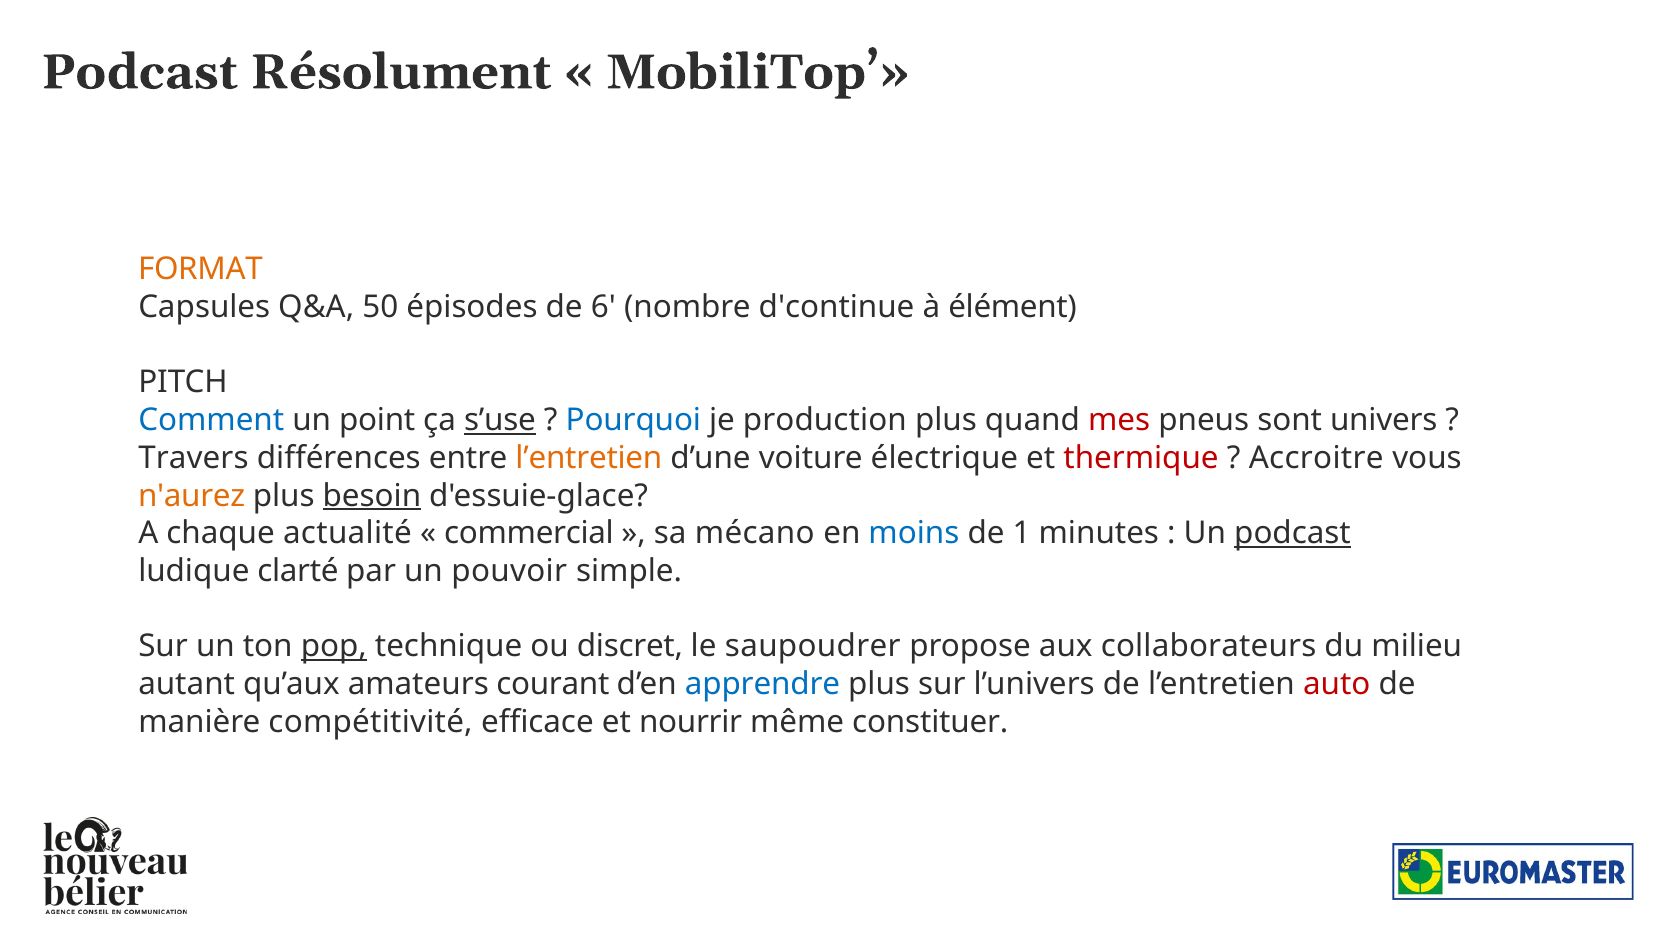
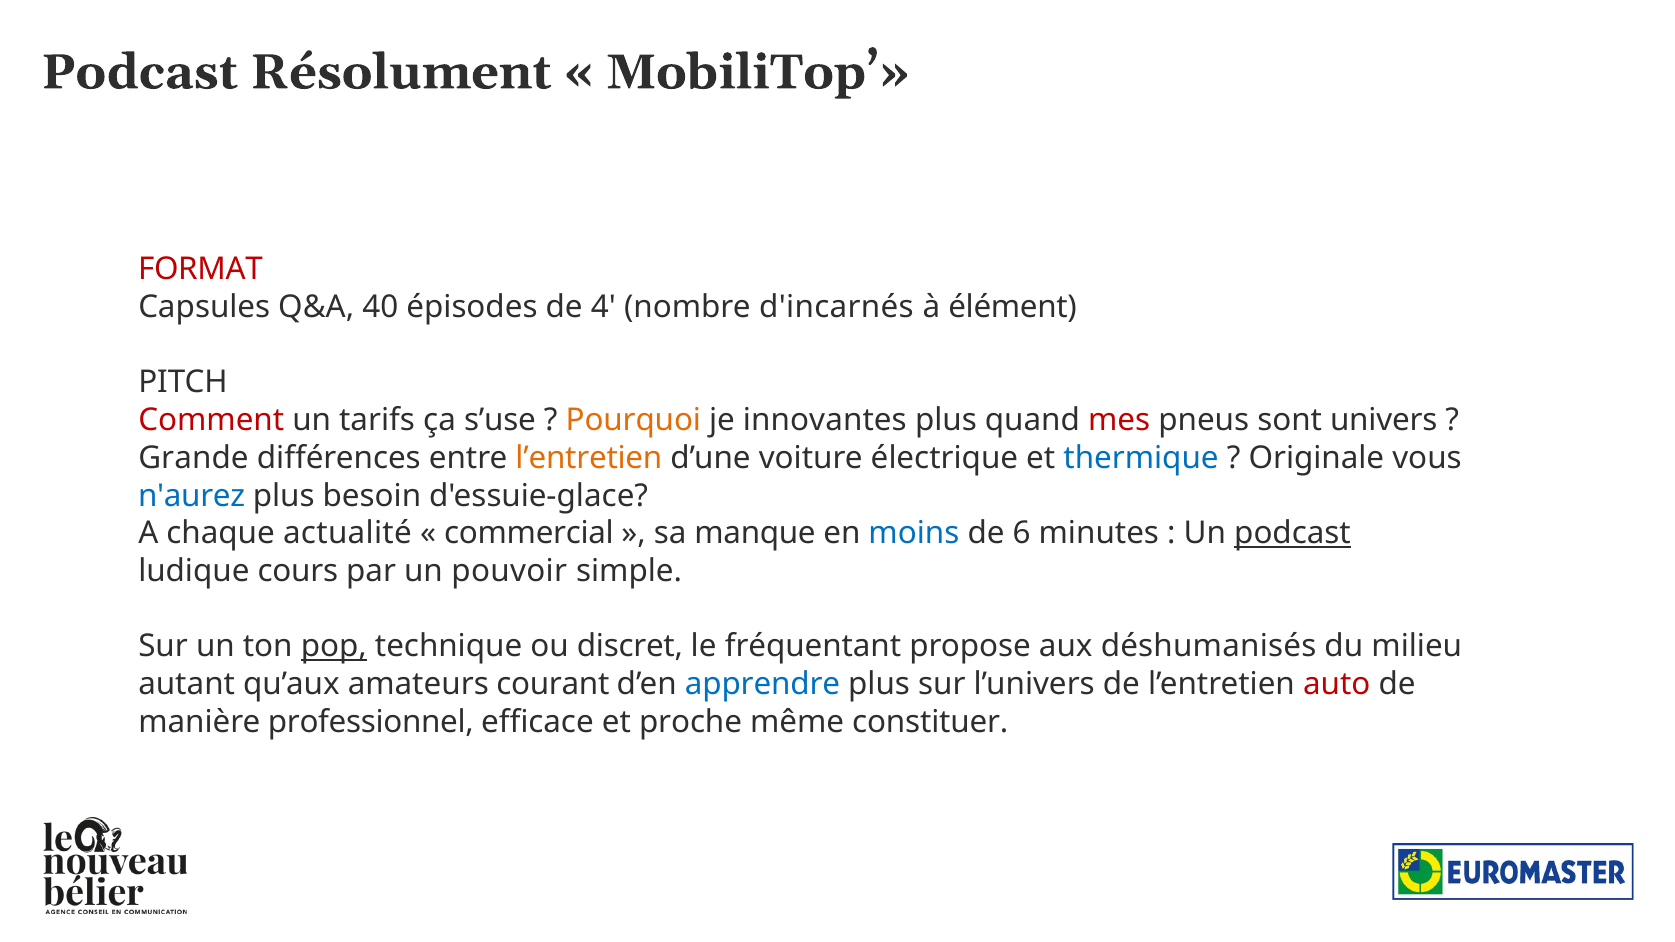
FORMAT colour: orange -> red (200, 270)
50: 50 -> 40 (380, 307)
6: 6 -> 4 (603, 307)
d'continue: d'continue -> d'incarnés (836, 307)
Comment colour: blue -> red (211, 420)
point: point -> tarifs (377, 420)
s’use underline: present -> none (500, 420)
Pourquoi colour: blue -> orange (633, 420)
production: production -> innovantes (825, 420)
Travers: Travers -> Grande (193, 458)
thermique colour: red -> blue (1141, 458)
Accroitre: Accroitre -> Originale (1316, 458)
n'aurez colour: orange -> blue (192, 496)
besoin underline: present -> none (372, 496)
mécano: mécano -> manque (755, 533)
1: 1 -> 6 (1022, 533)
clarté: clarté -> cours (298, 571)
saupoudrer: saupoudrer -> fréquentant (813, 646)
collaborateurs: collaborateurs -> déshumanisés (1209, 646)
compétitivité: compétitivité -> professionnel (371, 722)
nourrir: nourrir -> proche (691, 722)
